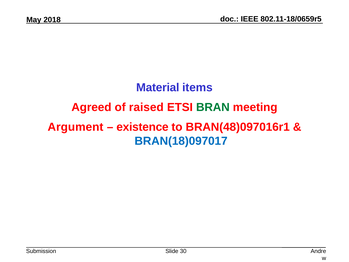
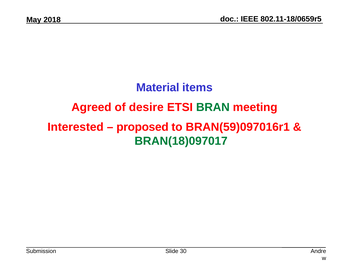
raised: raised -> desire (146, 107)
Argument: Argument -> Interested (76, 127)
existence: existence -> proposed (142, 127)
BRAN(48)097016r1: BRAN(48)097016r1 -> BRAN(59)097016r1 (238, 127)
BRAN(18)097017 colour: blue -> green (181, 141)
